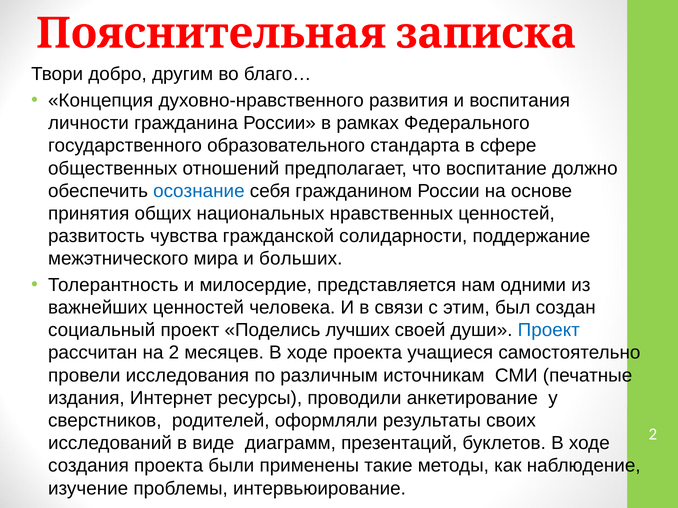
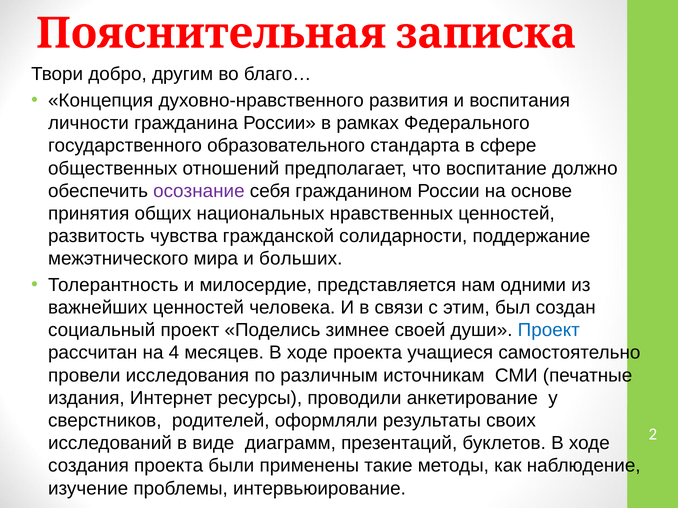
осознание colour: blue -> purple (199, 191)
лучших: лучших -> зимнее (357, 331)
на 2: 2 -> 4 (174, 353)
